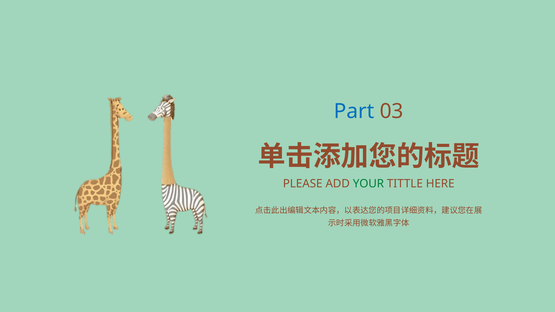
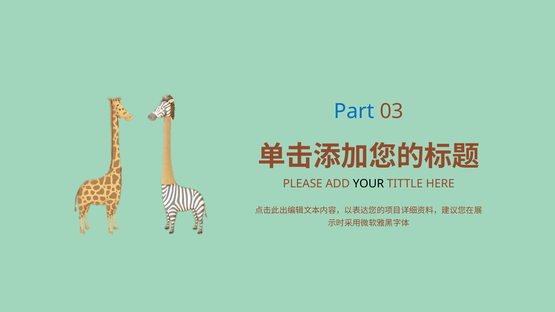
YOUR colour: green -> black (368, 184)
